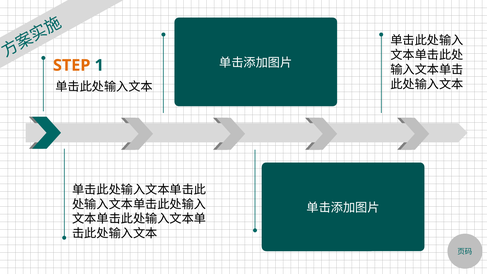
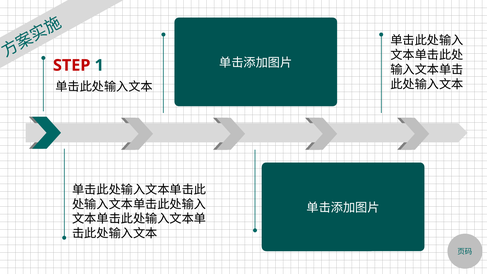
STEP colour: orange -> red (72, 65)
